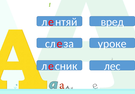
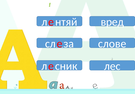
уроке: уроке -> слове (112, 43)
